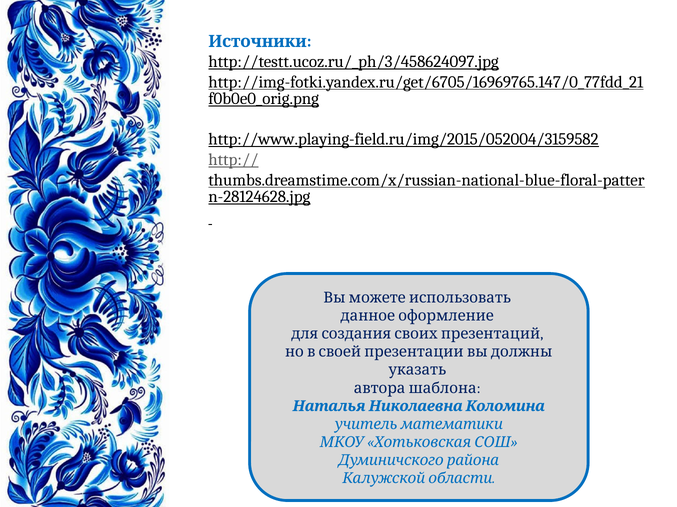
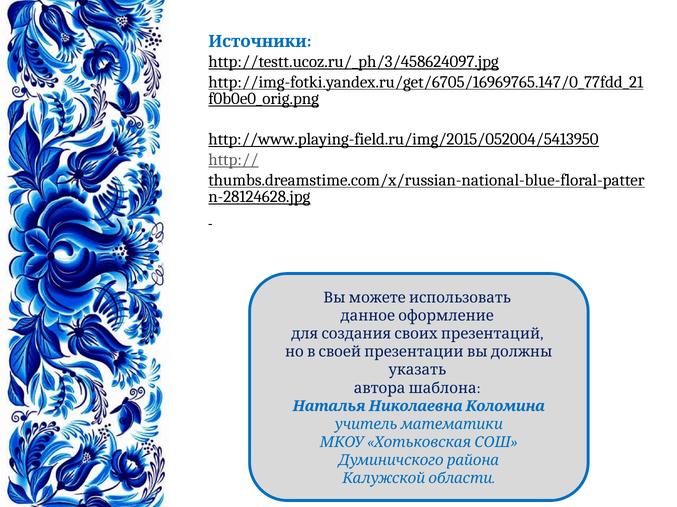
http://www.playing-field.ru/img/2015/052004/3159582: http://www.playing-field.ru/img/2015/052004/3159582 -> http://www.playing-field.ru/img/2015/052004/5413950 (403, 140)
